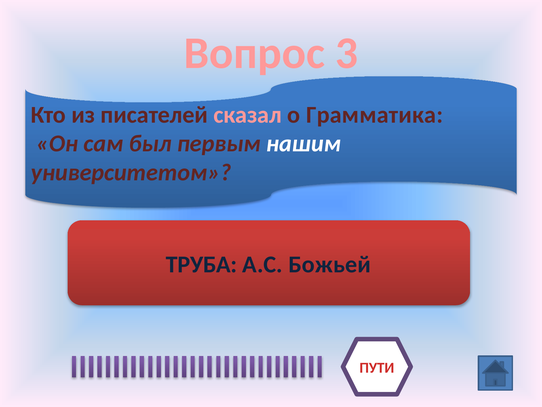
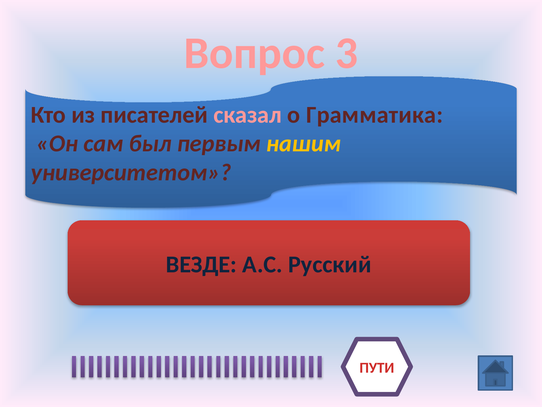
нашим colour: white -> yellow (304, 144)
ТРУБА: ТРУБА -> ВЕЗДЕ (201, 264)
Божьей: Божьей -> Русский (330, 264)
